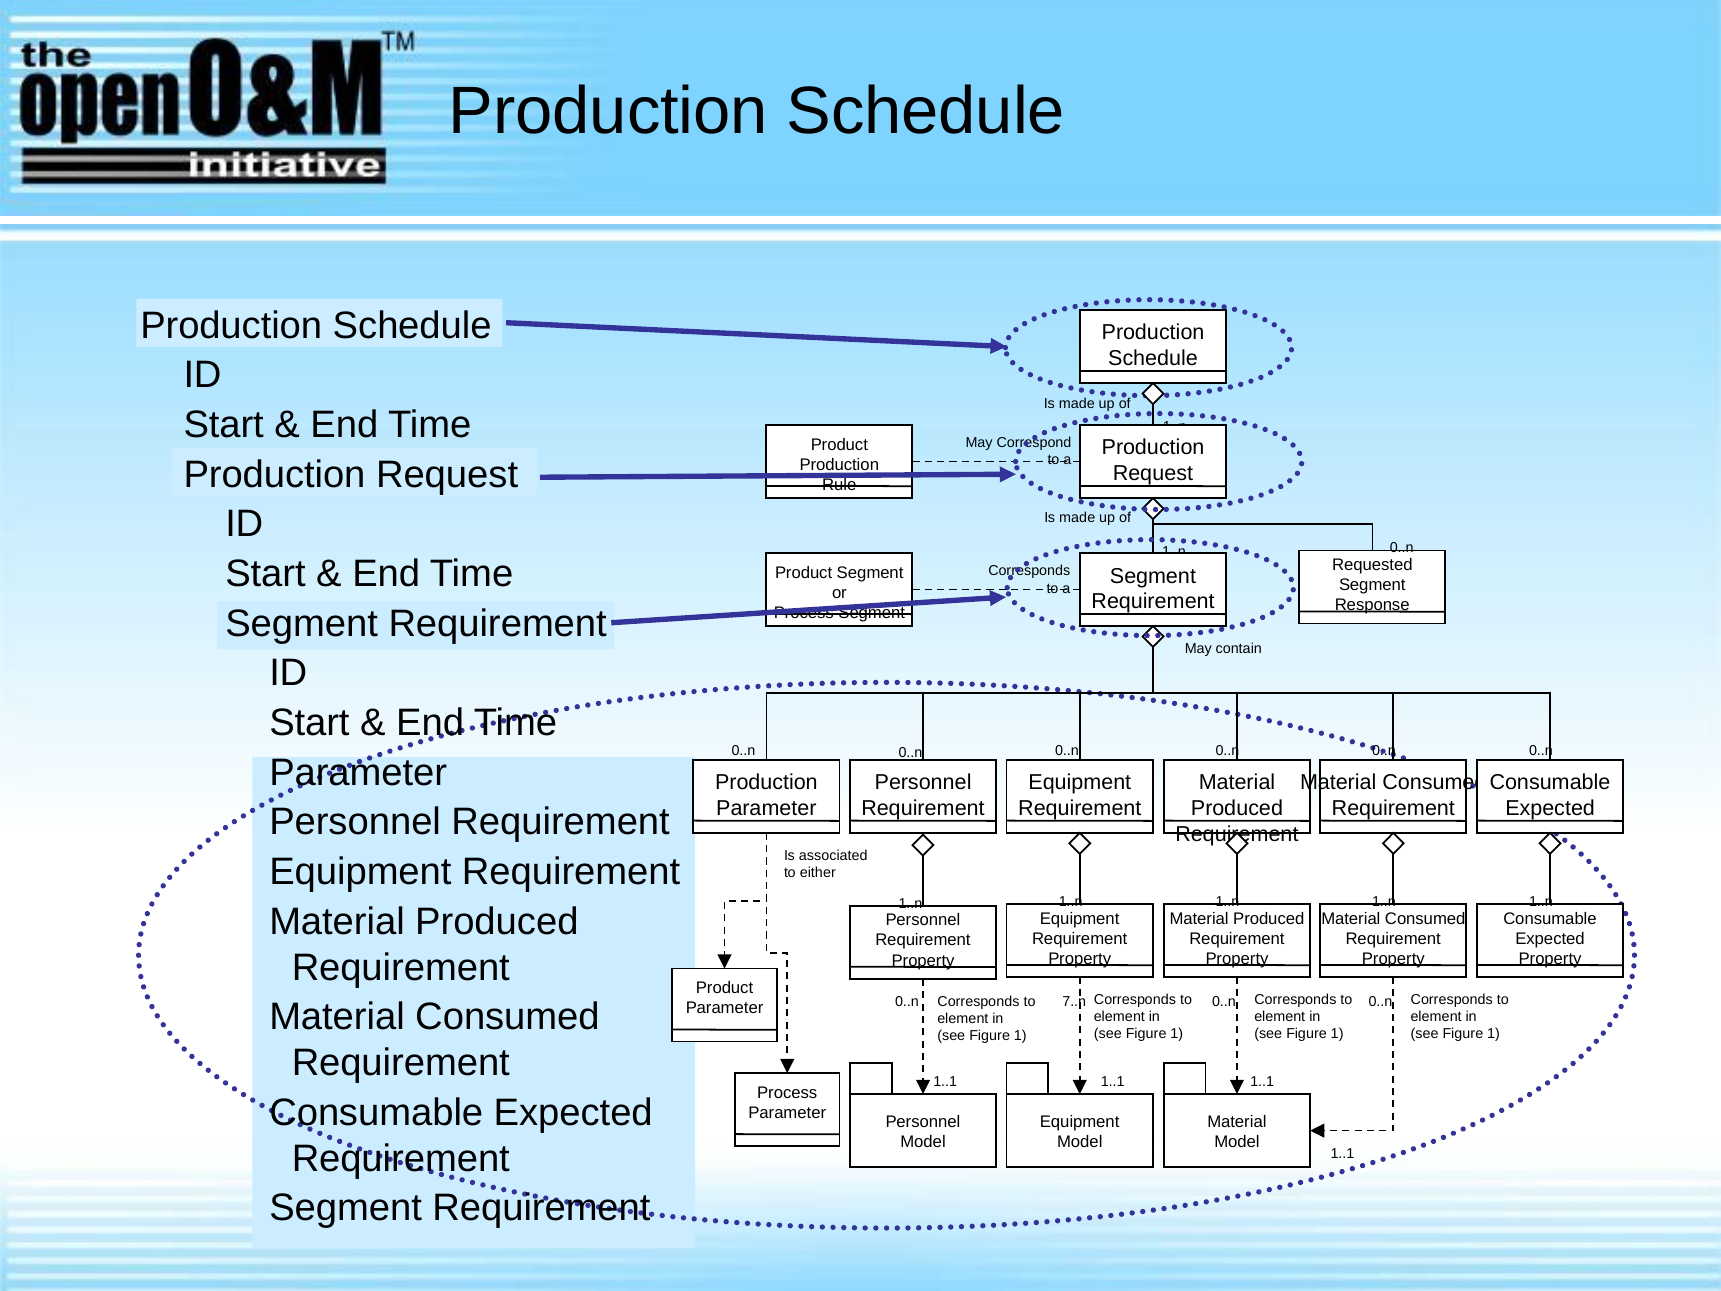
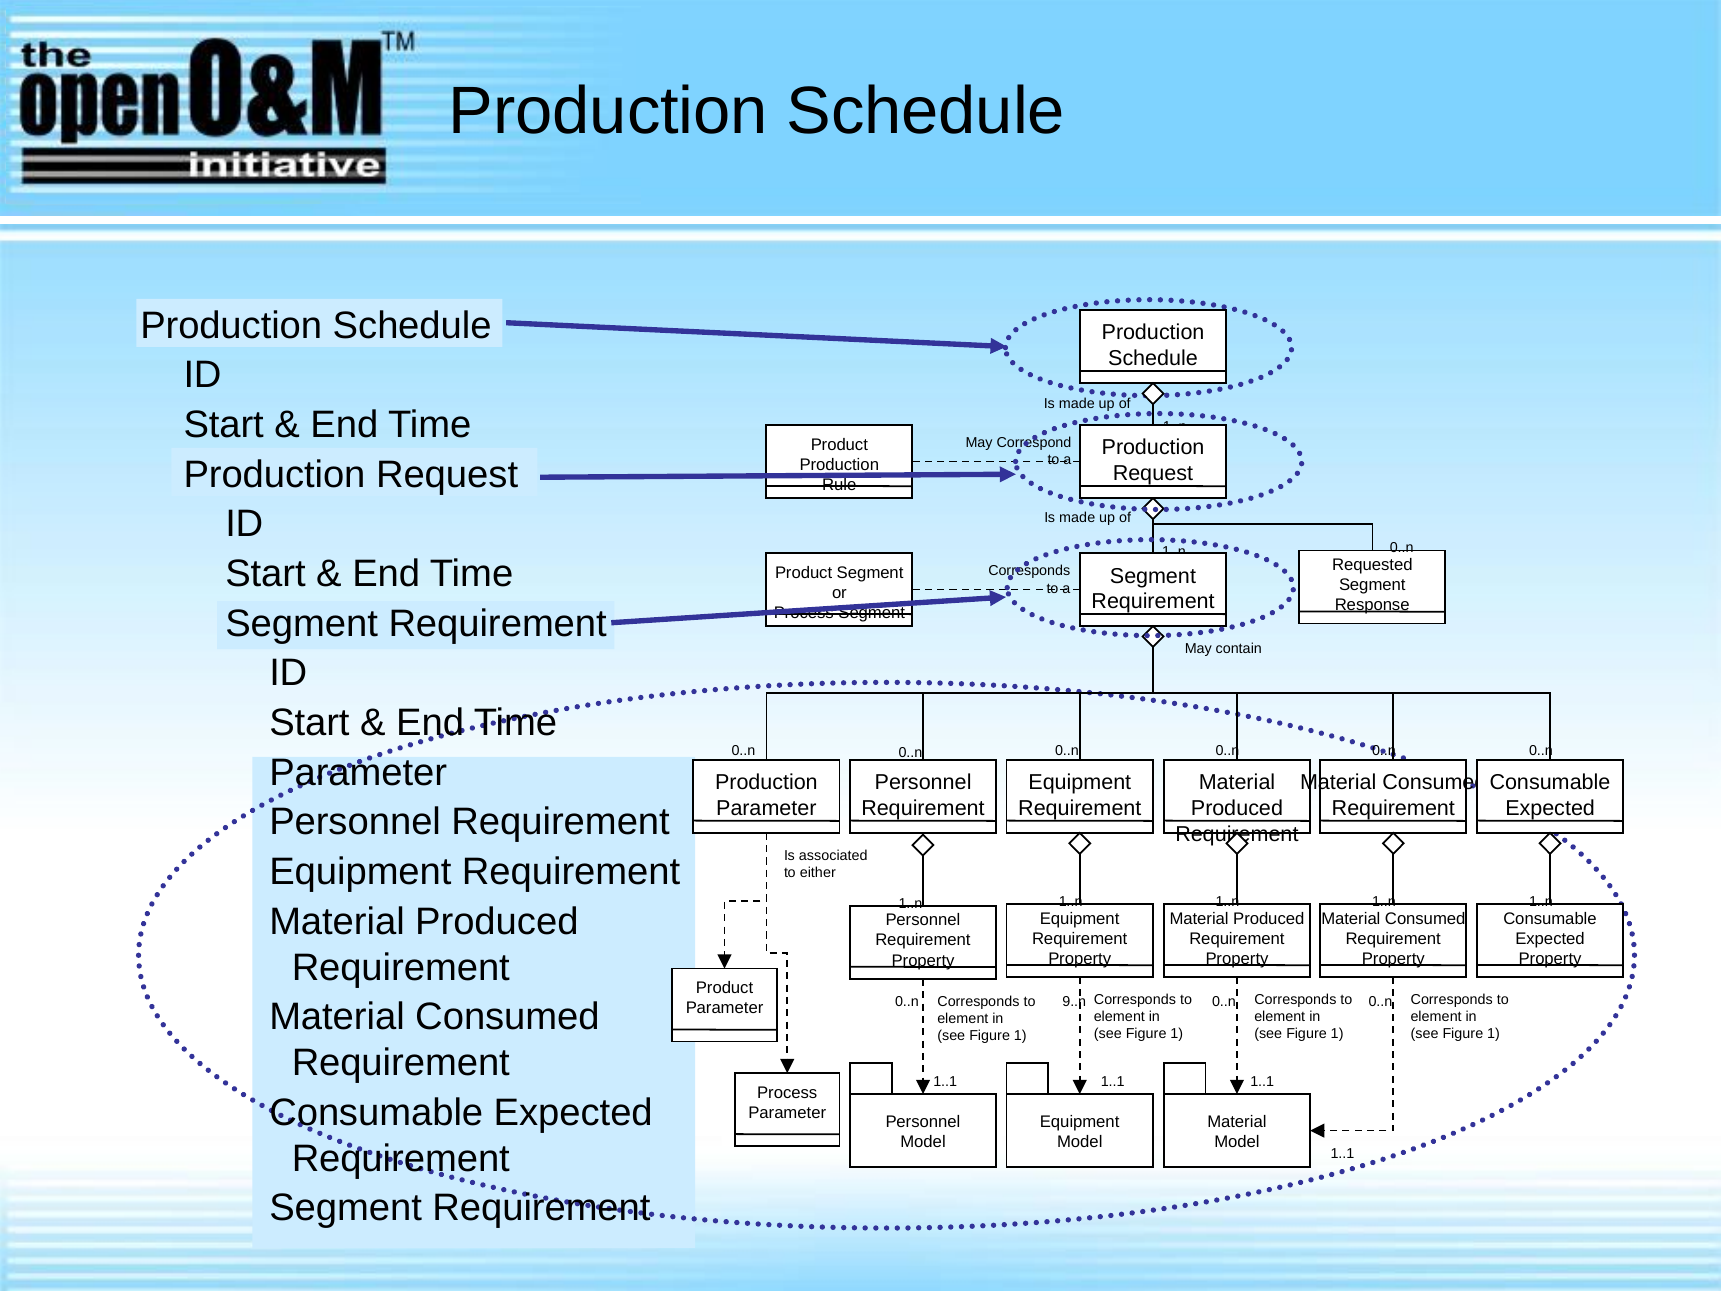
7..n: 7..n -> 9..n (1074, 1001)
